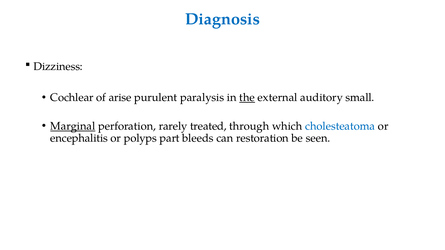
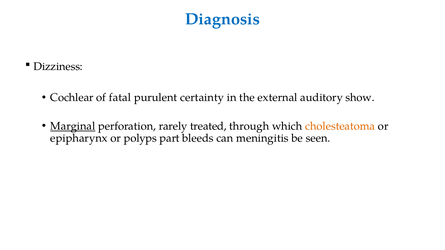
arise: arise -> fatal (120, 98)
paralysis: paralysis -> certainty (202, 98)
the underline: present -> none (247, 98)
small: small -> show (360, 98)
cholesteatoma colour: blue -> orange (340, 126)
encephalitis: encephalitis -> epipharynx (79, 138)
restoration: restoration -> meningitis (262, 138)
